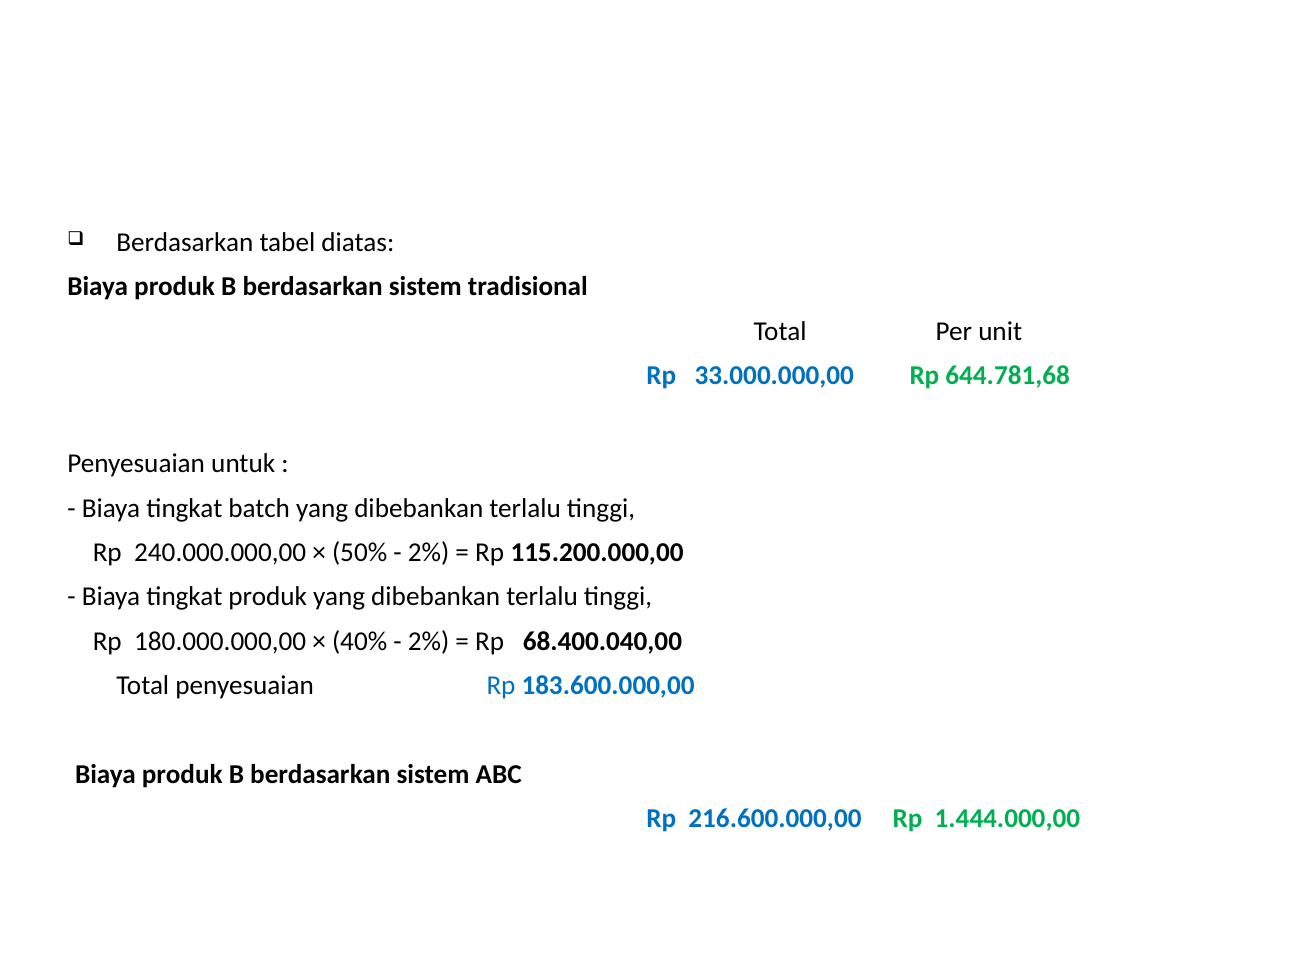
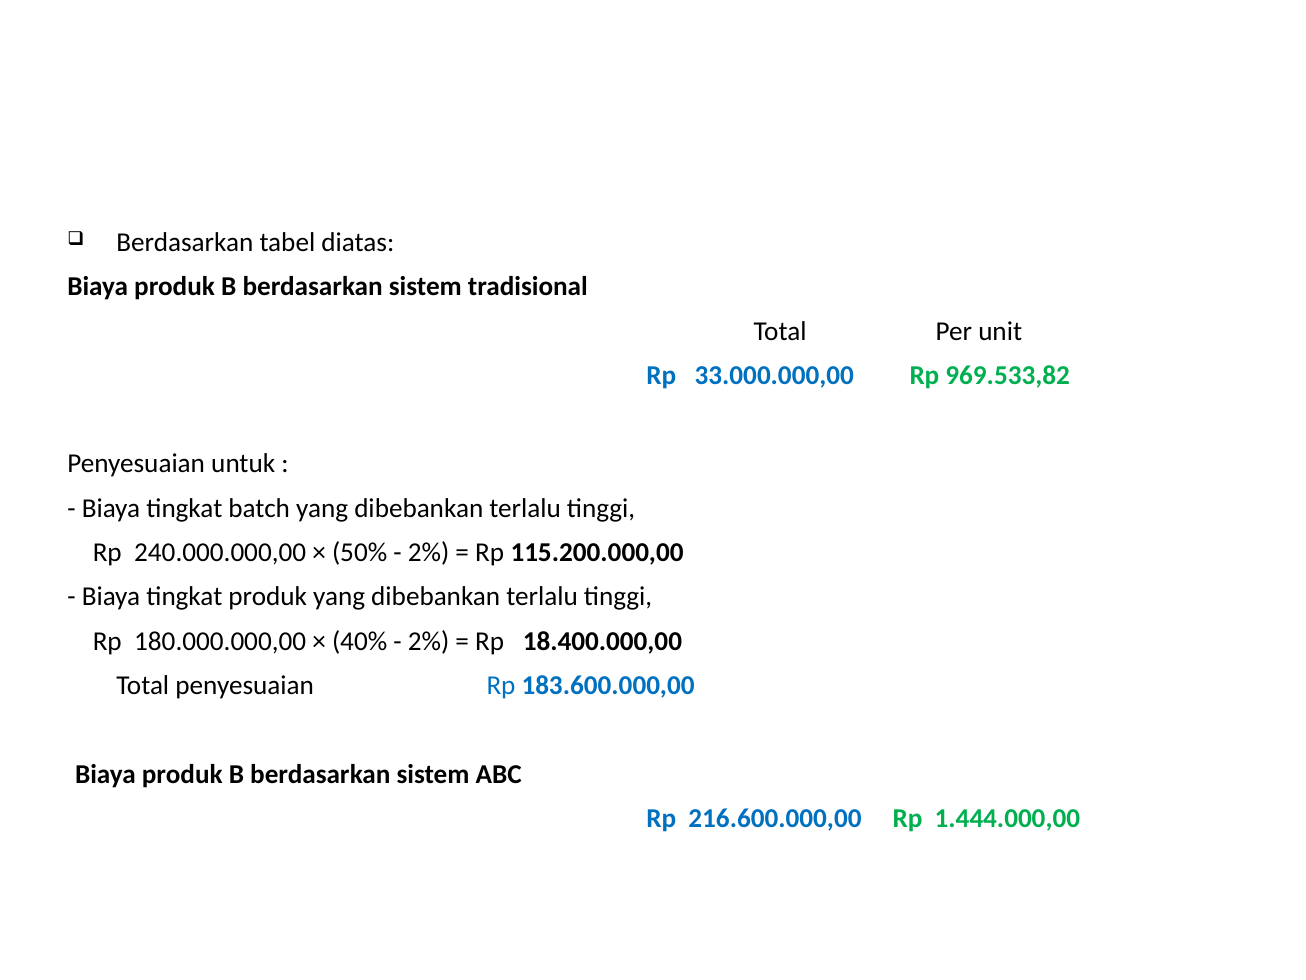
644.781,68: 644.781,68 -> 969.533,82 (1008, 375)
68.400.040,00: 68.400.040,00 -> 18.400.000,00 (602, 641)
